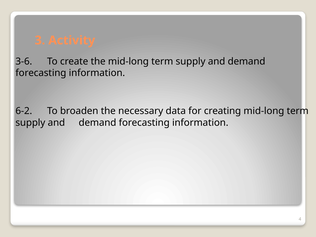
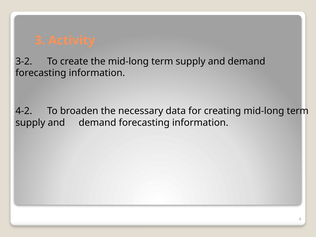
3-6: 3-6 -> 3-2 (24, 61)
6-2: 6-2 -> 4-2 (24, 111)
